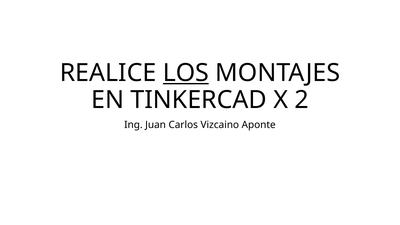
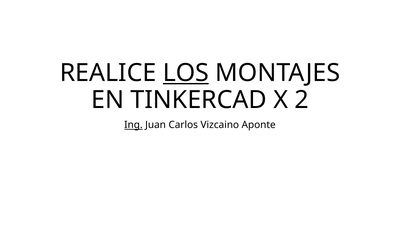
Ing underline: none -> present (133, 125)
